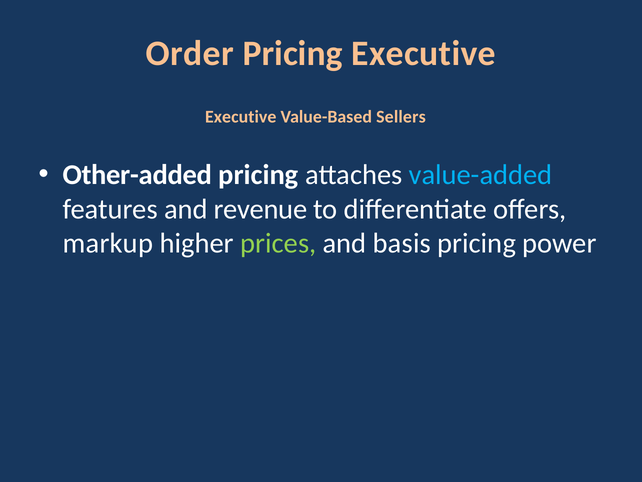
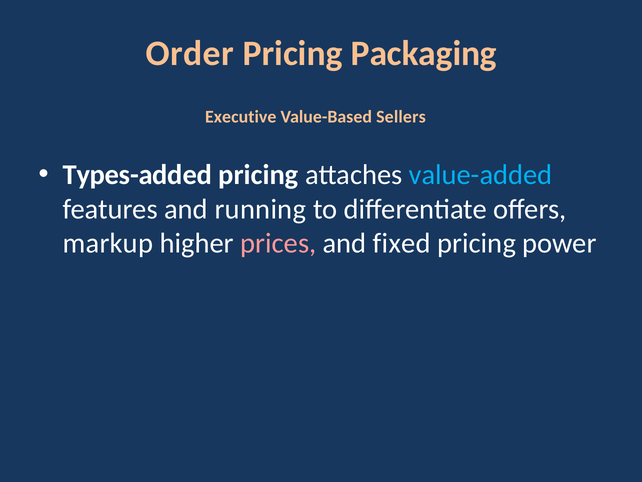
Pricing Executive: Executive -> Packaging (424, 53)
Other-added: Other-added -> Types-added (137, 175)
revenue: revenue -> running (260, 209)
prices colour: light green -> pink (278, 243)
basis: basis -> fixed (402, 243)
